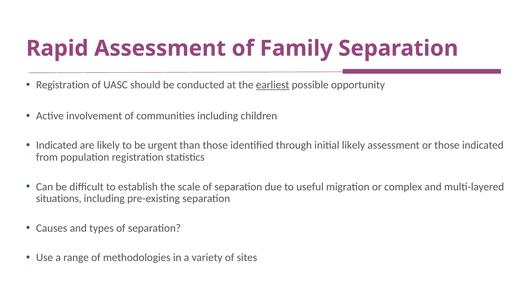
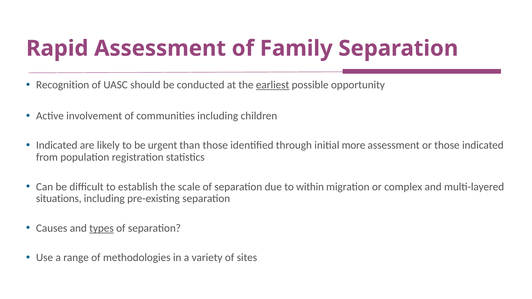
Registration: Registration -> Recognition (63, 85)
initial likely: likely -> more (354, 145)
useful: useful -> within (310, 187)
types underline: none -> present (102, 228)
